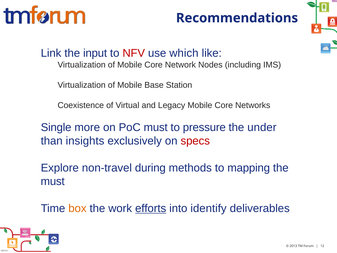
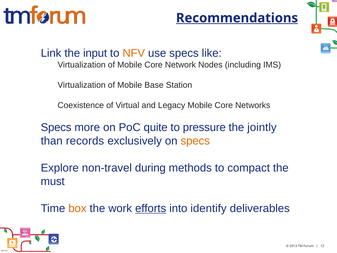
Recommendations underline: none -> present (237, 18)
NFV colour: red -> orange (134, 53)
use which: which -> specs (184, 53)
Single: Single -> Specs (56, 127)
PoC must: must -> quite (156, 127)
under: under -> jointly (262, 127)
insights: insights -> records (85, 141)
specs colour: red -> orange (195, 141)
mapping: mapping -> compact (249, 168)
